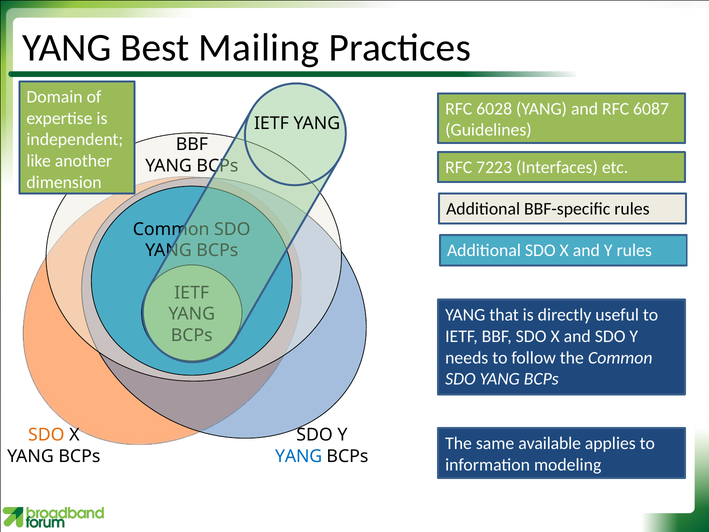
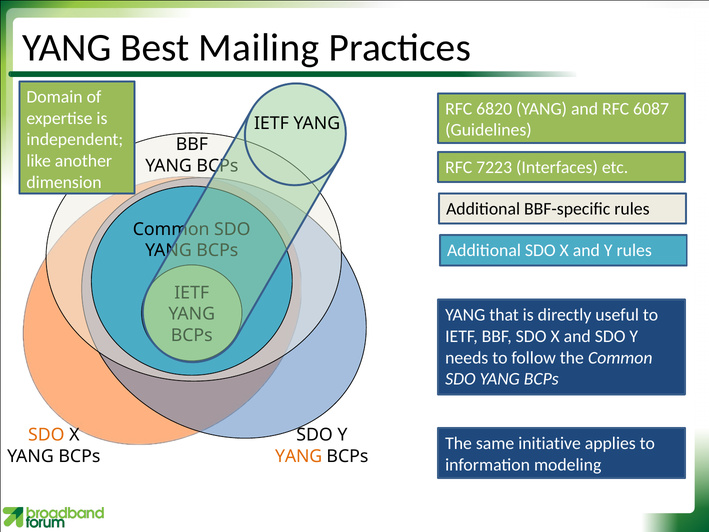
6028: 6028 -> 6820 (494, 109)
available: available -> initiative (550, 443)
YANG colour: blue -> orange (299, 456)
